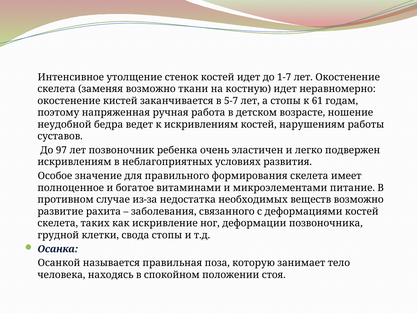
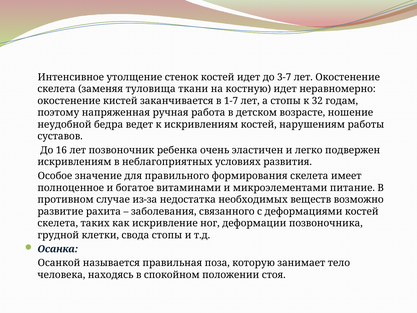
1-7: 1-7 -> 3-7 (284, 77)
заменяя возможно: возможно -> туловища (151, 89)
5-7: 5-7 -> 1-7 (231, 101)
61: 61 -> 32 (317, 101)
97: 97 -> 16 (61, 150)
